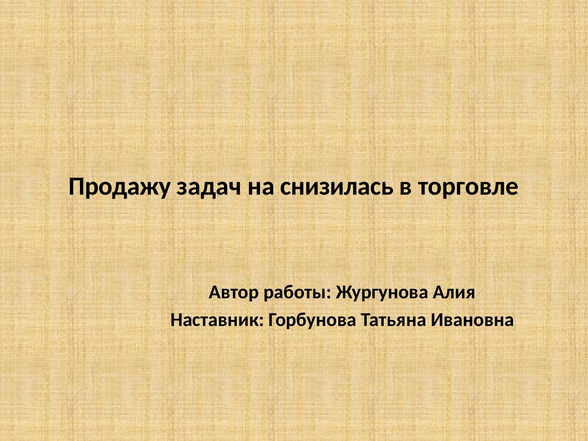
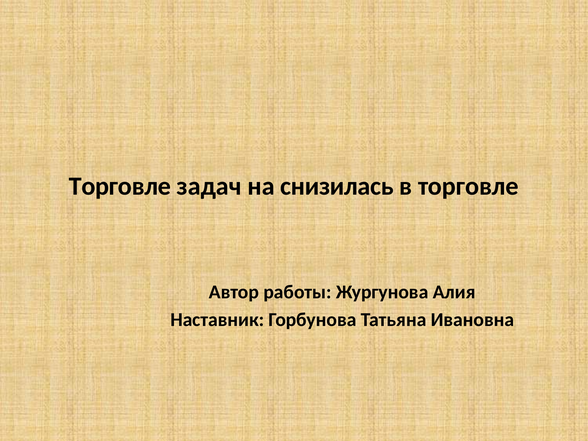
Продажу: Продажу -> Торговле (120, 186)
